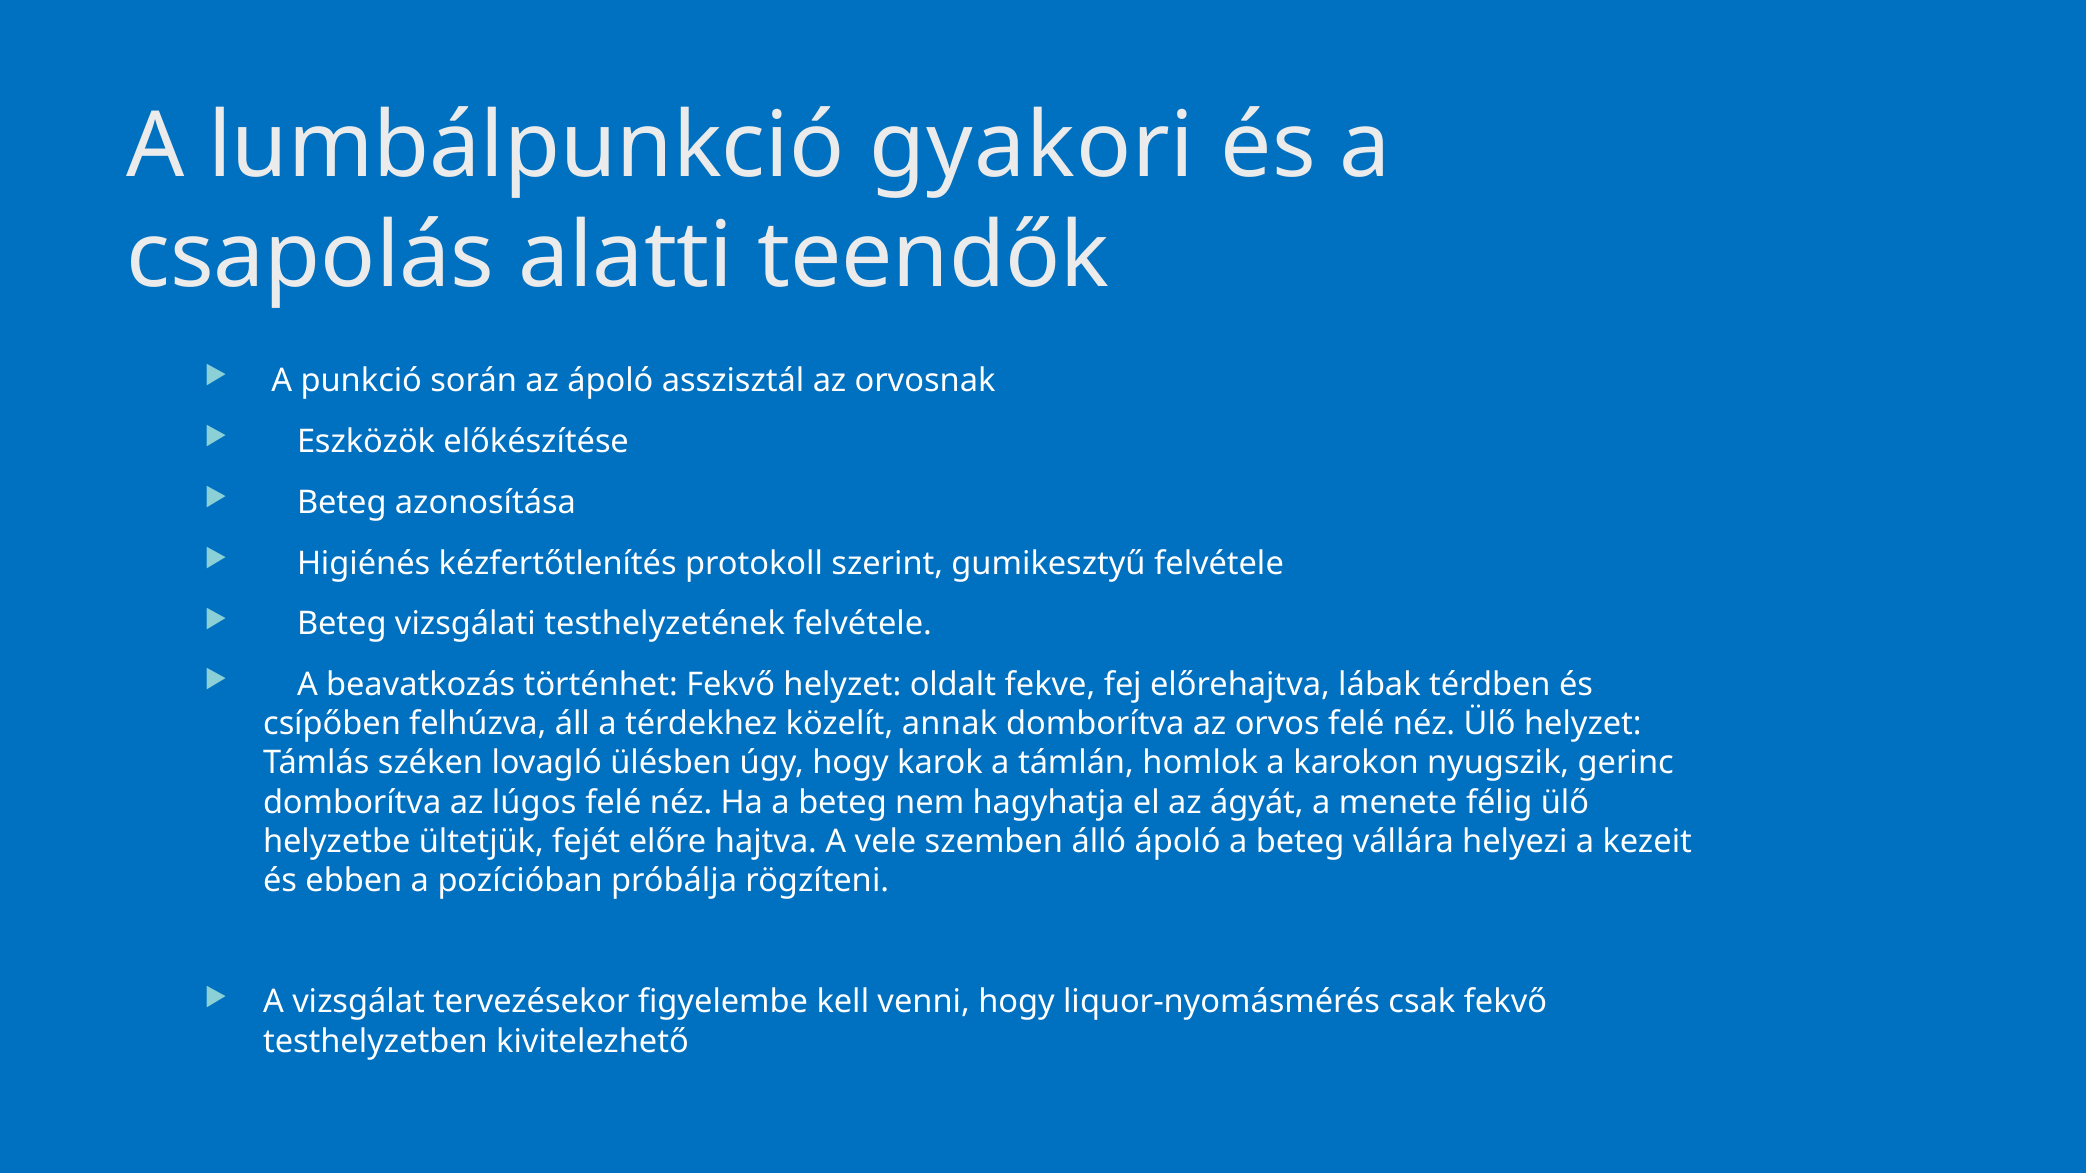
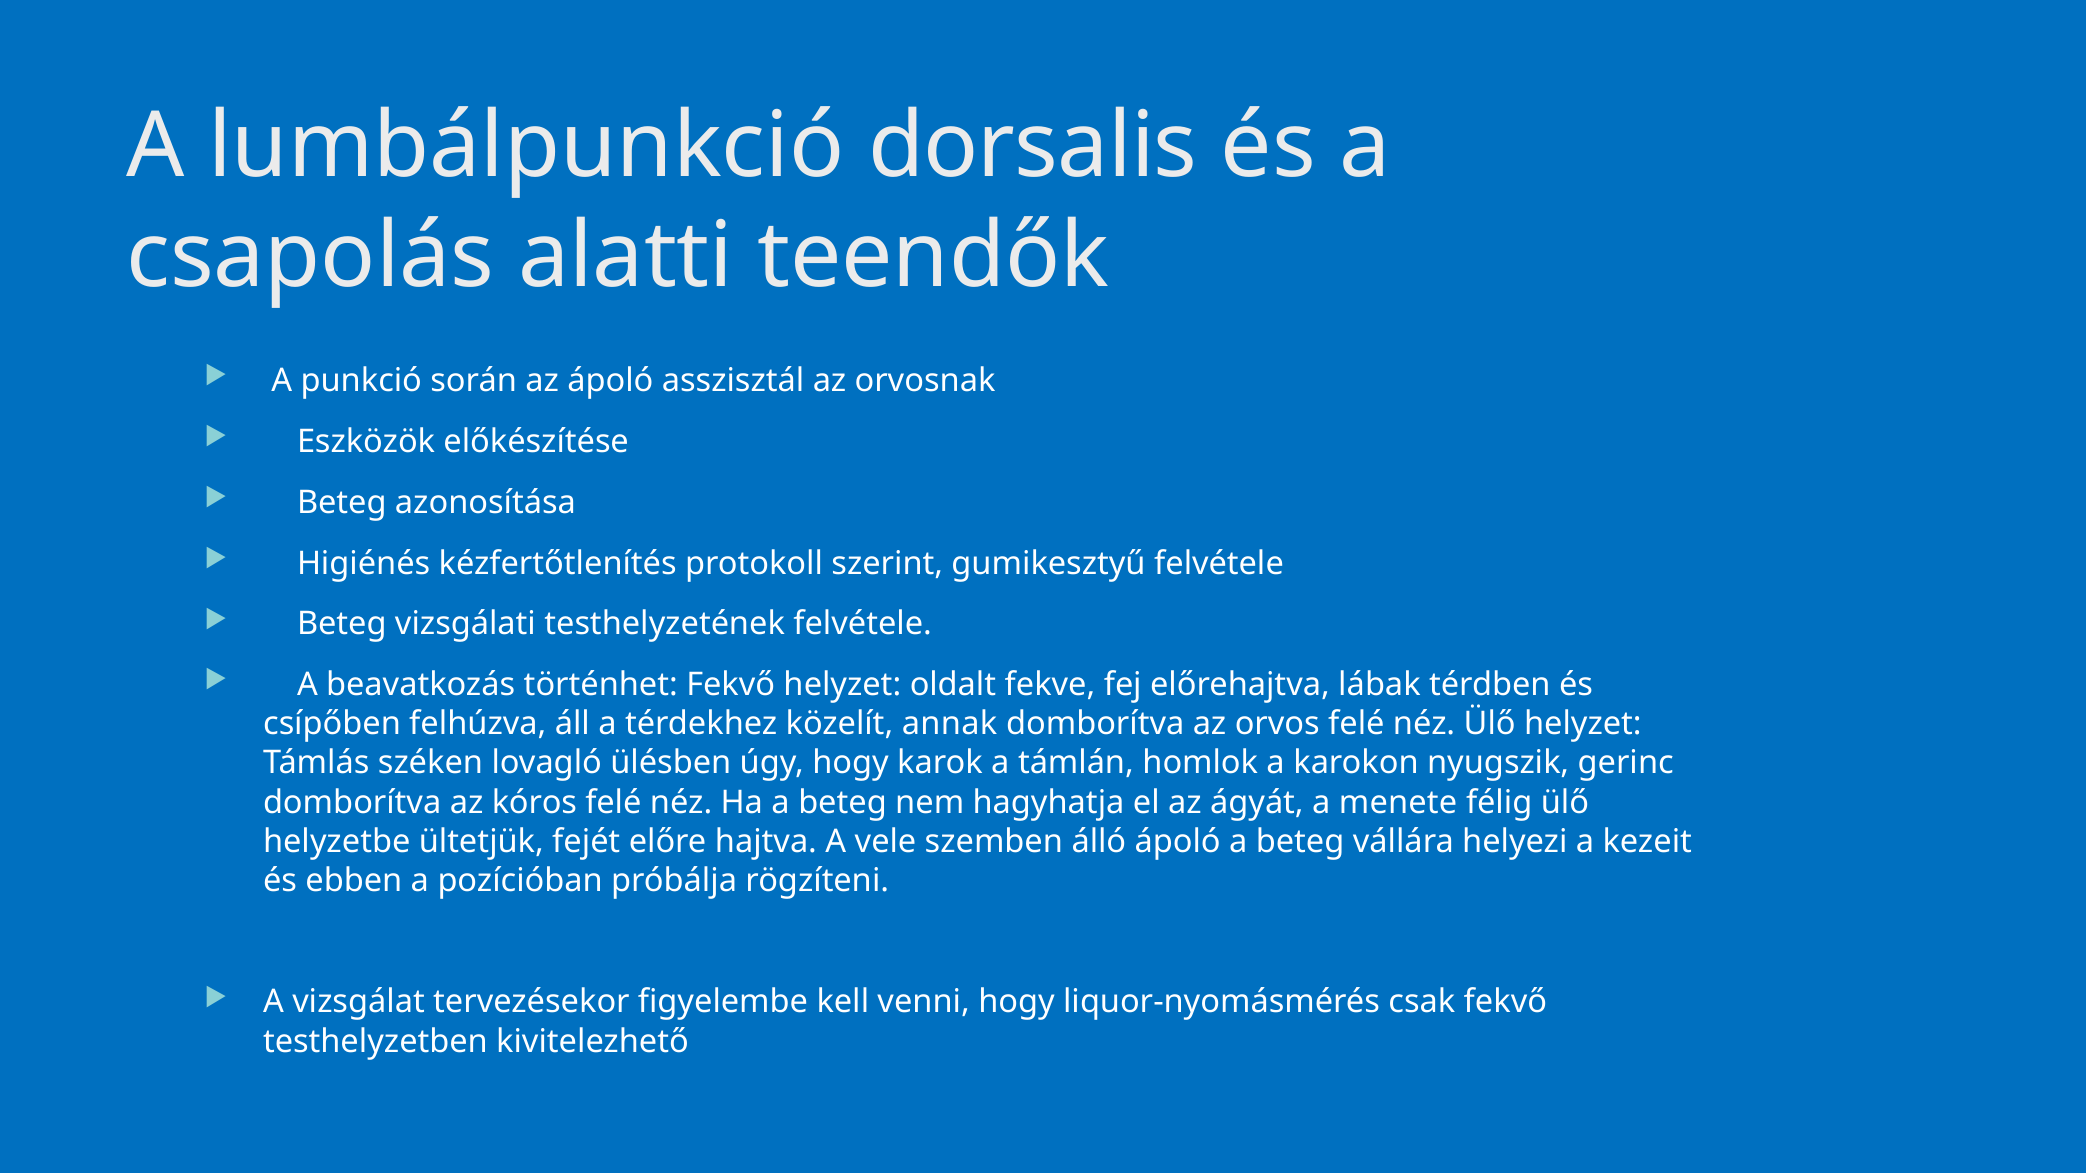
gyakori: gyakori -> dorsalis (1033, 146)
lúgos: lúgos -> kóros (534, 803)
